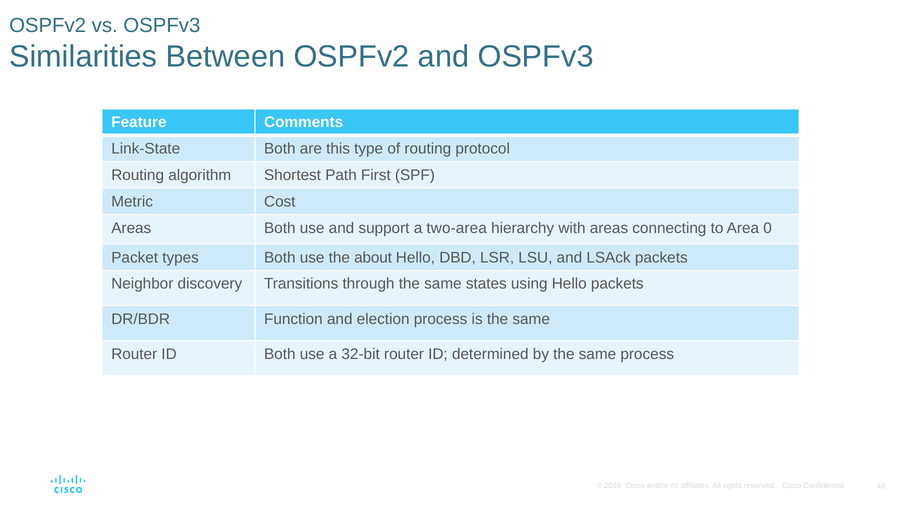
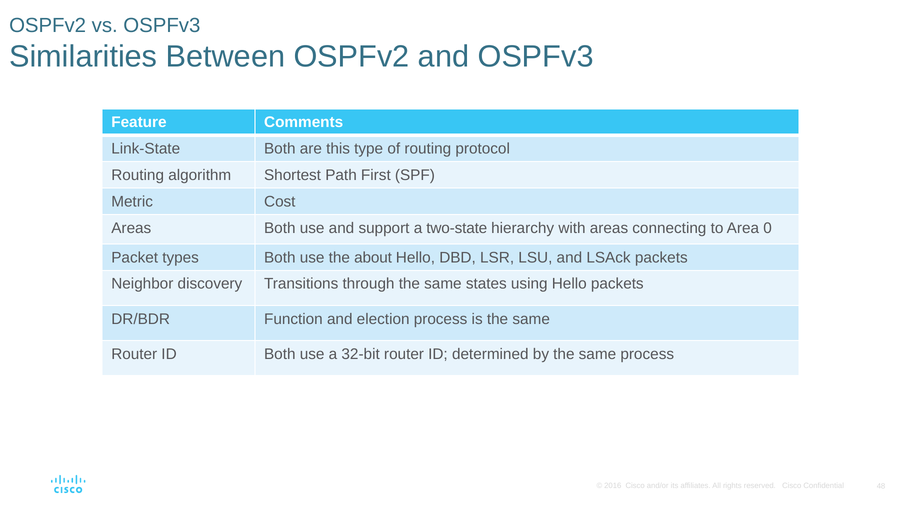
two-area: two-area -> two-state (457, 228)
